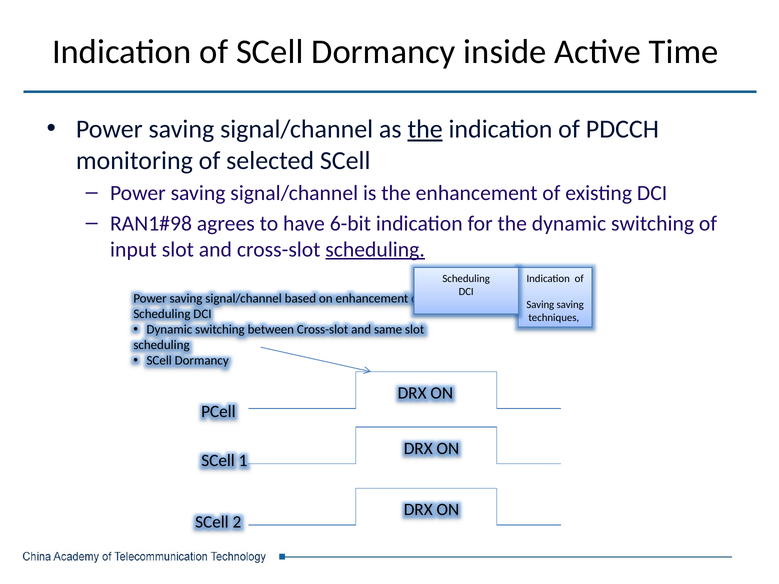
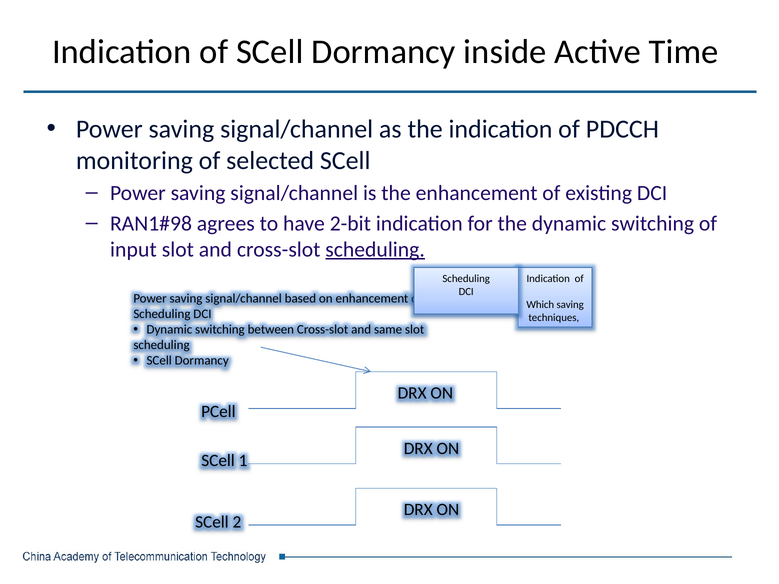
the underline: present -> none (425, 129)
6-bit: 6-bit -> 2-bit (350, 223)
Saving: Saving -> Which (540, 305)
